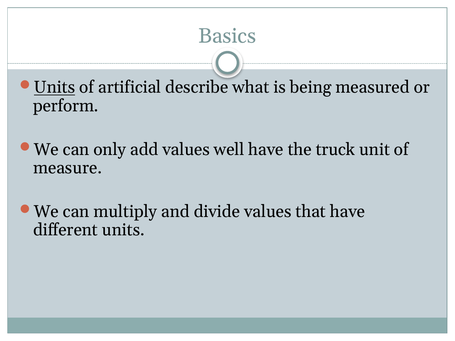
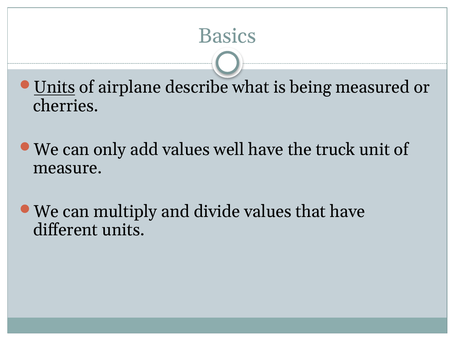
artificial: artificial -> airplane (130, 87)
perform: perform -> cherries (66, 106)
